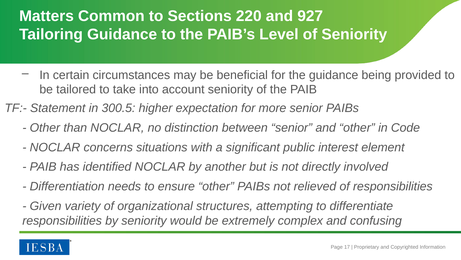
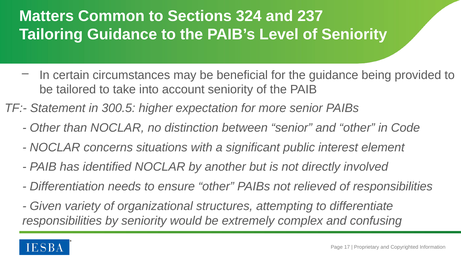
220: 220 -> 324 (249, 16)
927: 927 -> 237 (310, 16)
